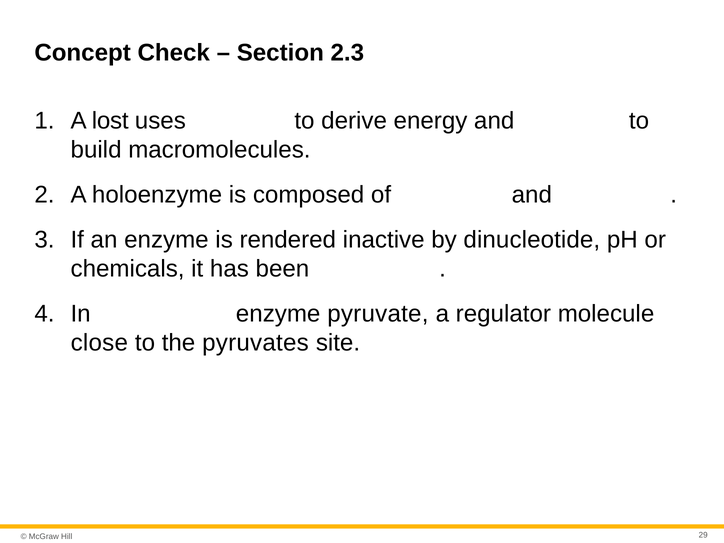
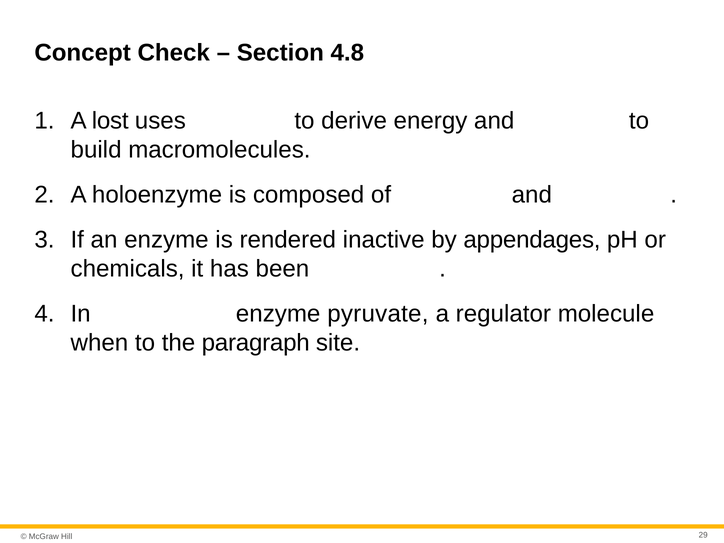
2.3: 2.3 -> 4.8 (347, 53)
dinucleotide: dinucleotide -> appendages (532, 240)
close: close -> when (99, 343)
pyruvates: pyruvates -> paragraph (256, 343)
